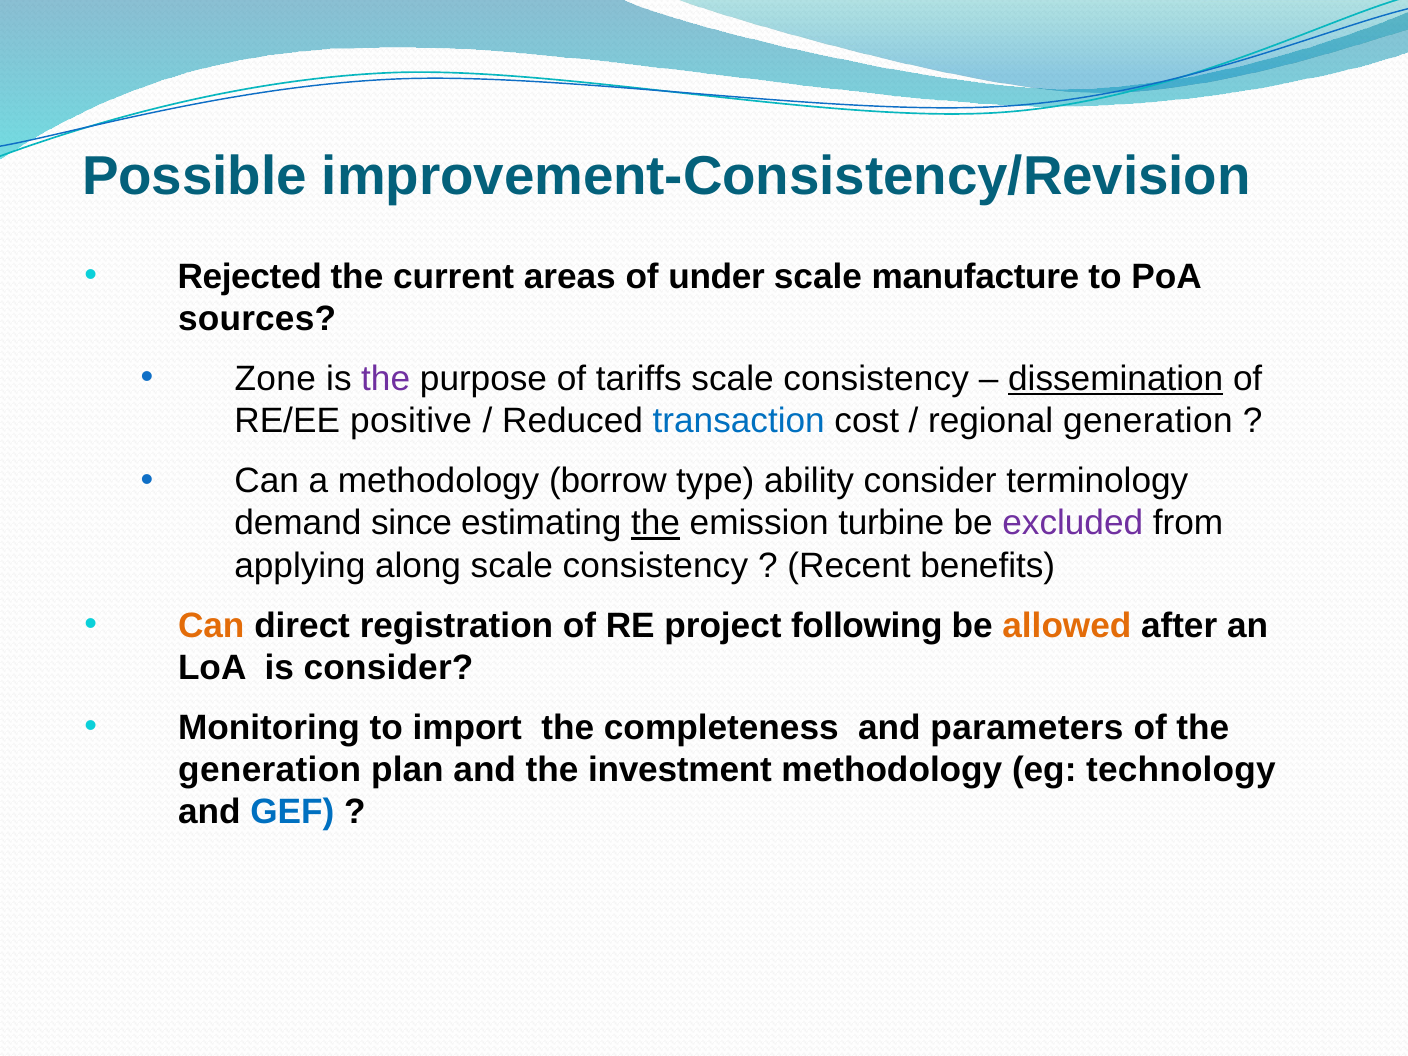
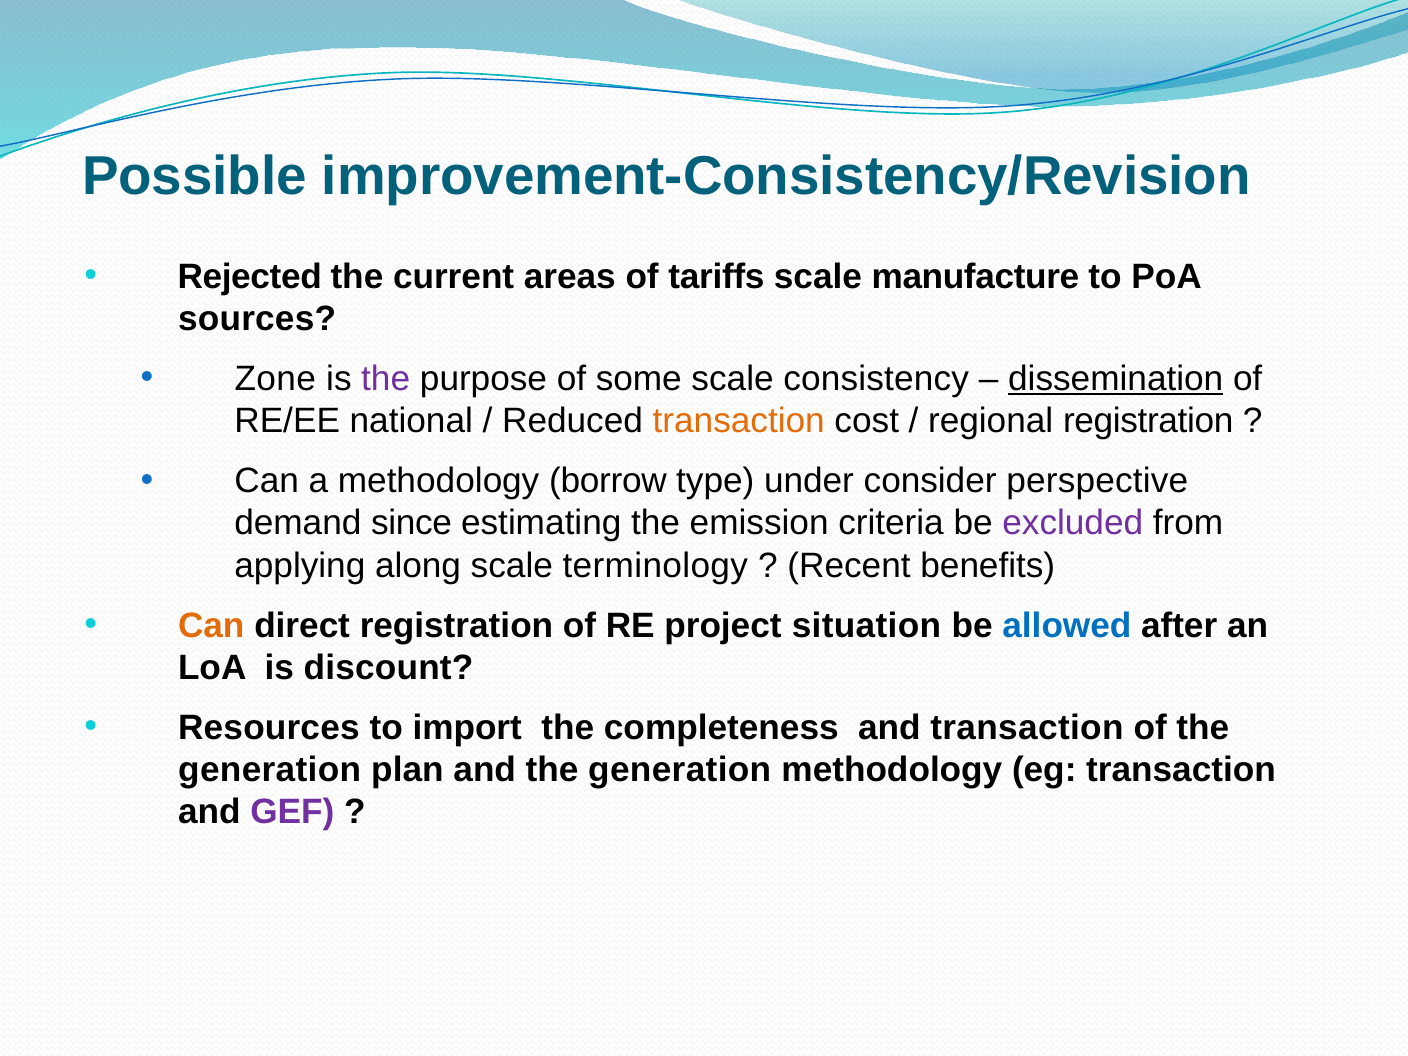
under: under -> tariffs (717, 277)
tariffs: tariffs -> some (639, 379)
positive: positive -> national (411, 421)
transaction colour: blue -> orange (739, 421)
regional generation: generation -> registration (1148, 421)
ability: ability -> under (809, 481)
terminology: terminology -> perspective (1097, 481)
the underline: present -> none (656, 523)
turbine: turbine -> criteria (891, 523)
consistency: consistency -> terminology (655, 566)
following: following -> situation (866, 625)
allowed colour: orange -> blue (1067, 625)
is consider: consider -> discount (389, 668)
Monitoring: Monitoring -> Resources (269, 728)
and parameters: parameters -> transaction (1027, 728)
and the investment: investment -> generation (680, 770)
eg technology: technology -> transaction (1181, 770)
GEF colour: blue -> purple (292, 812)
